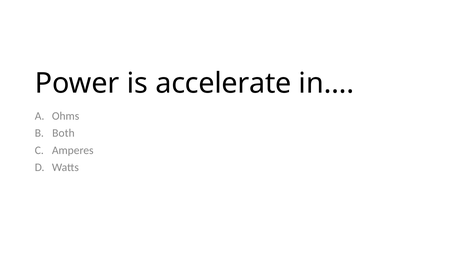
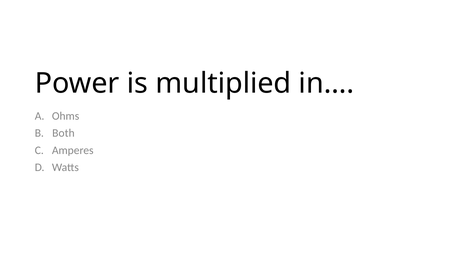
accelerate: accelerate -> multiplied (223, 83)
